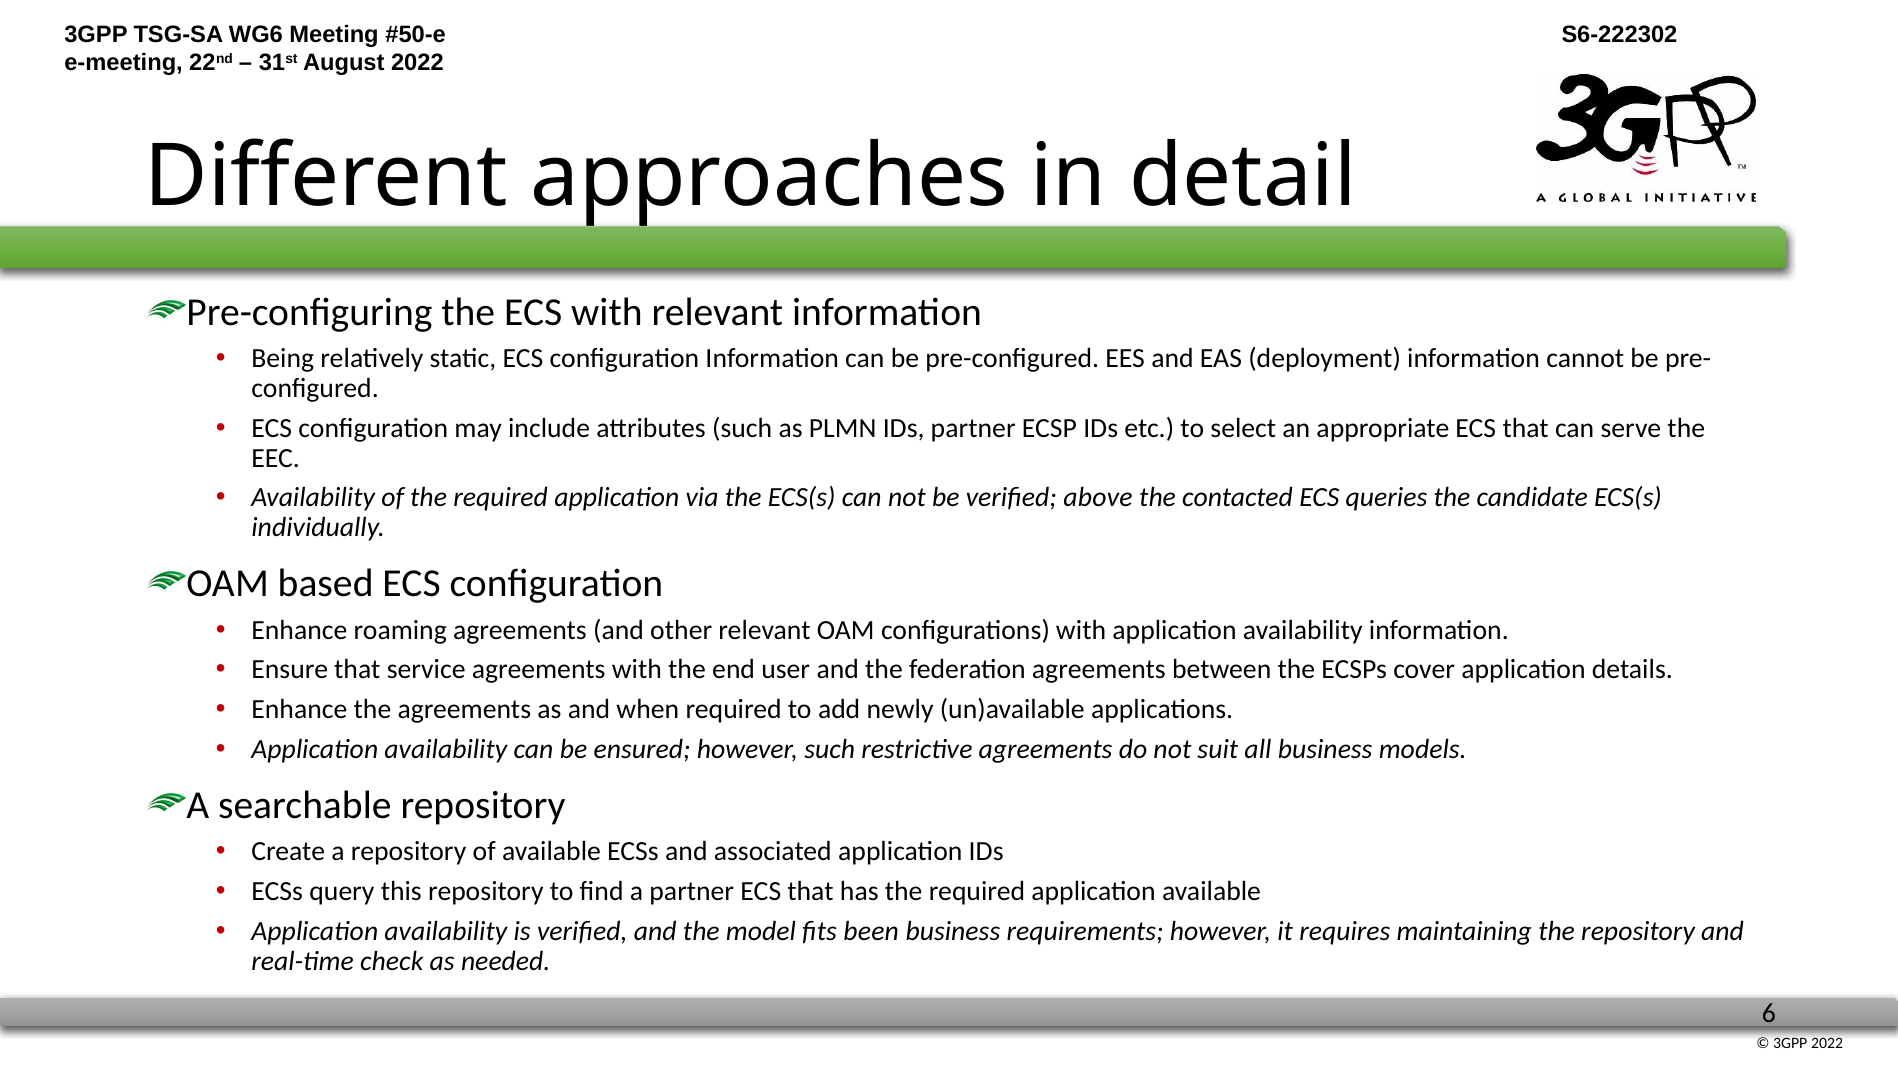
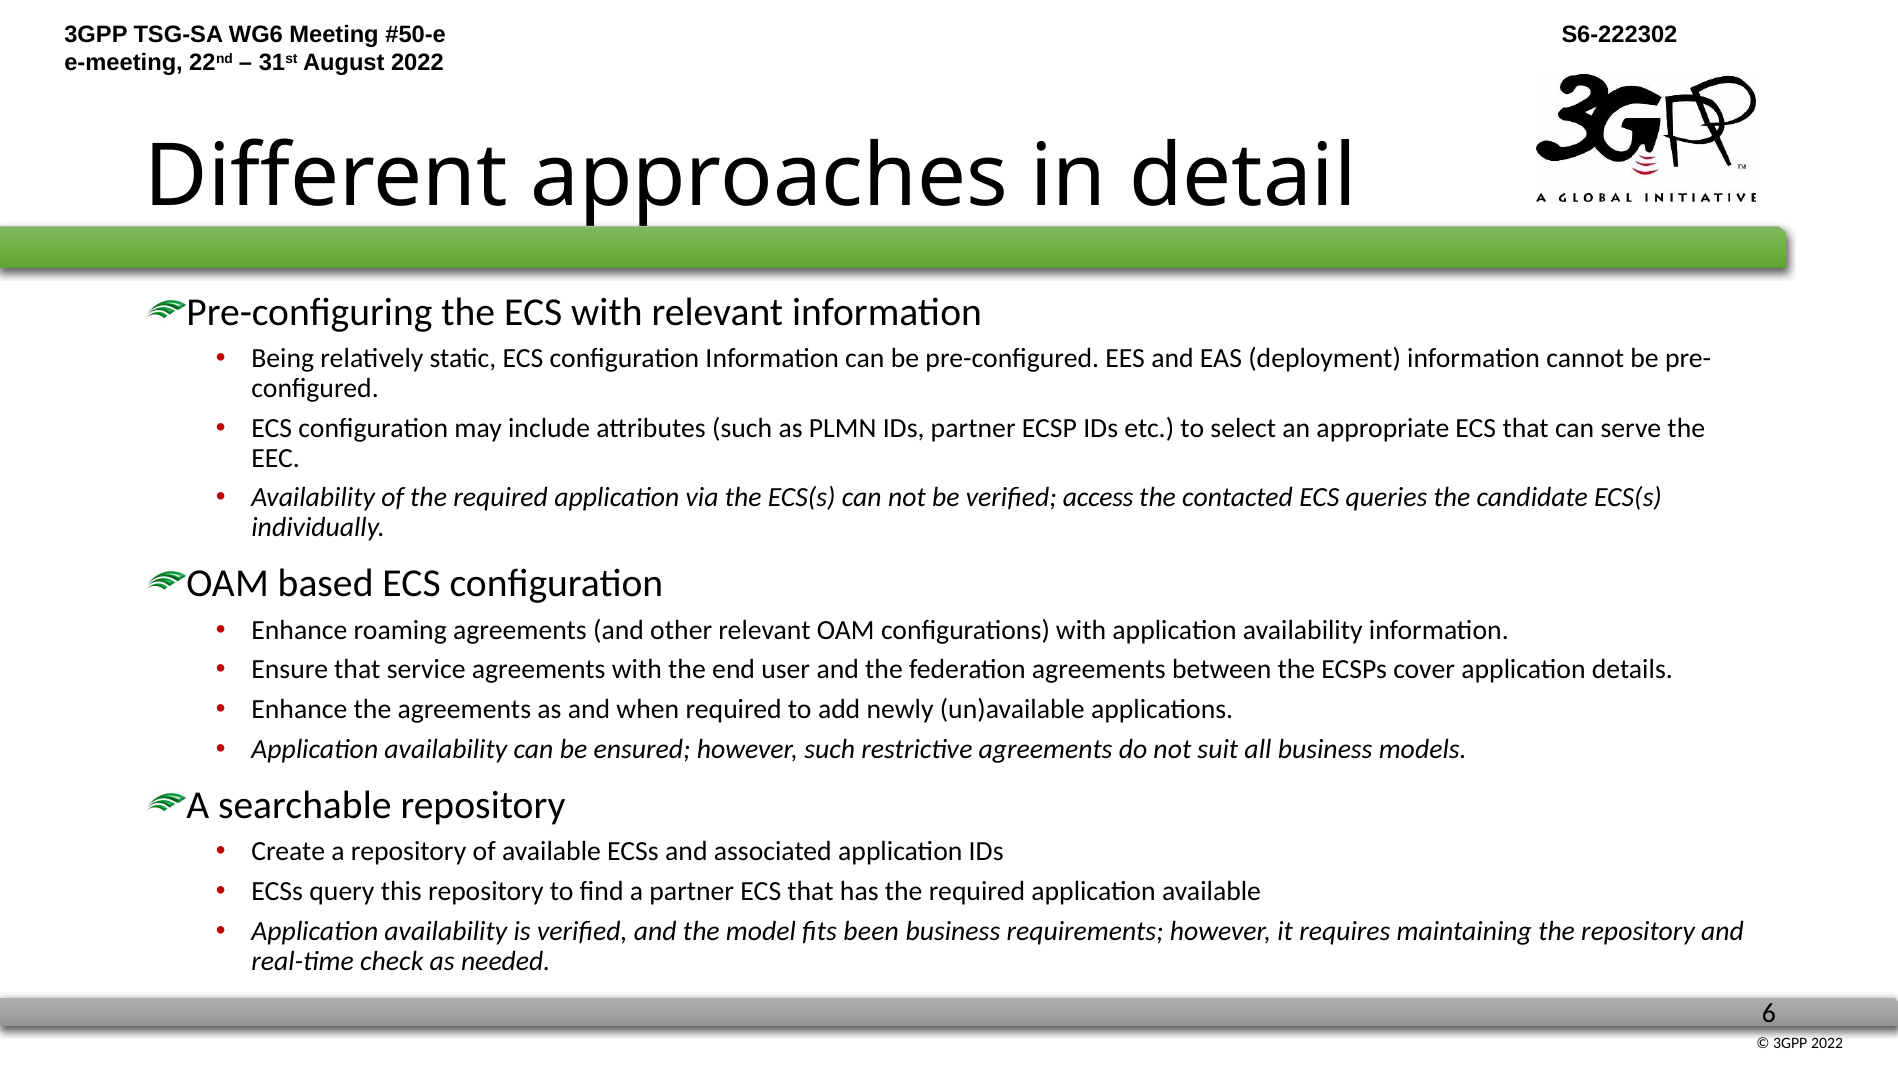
above: above -> access (1098, 498)
